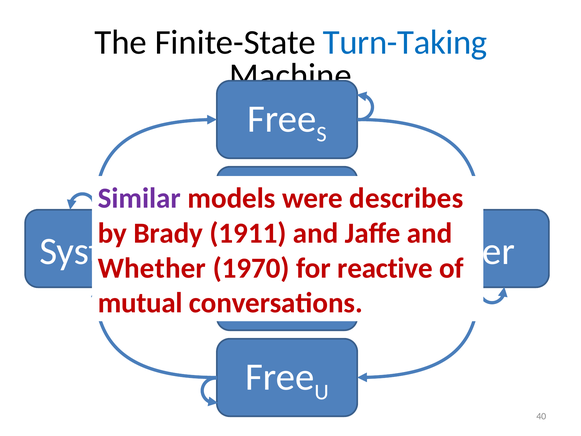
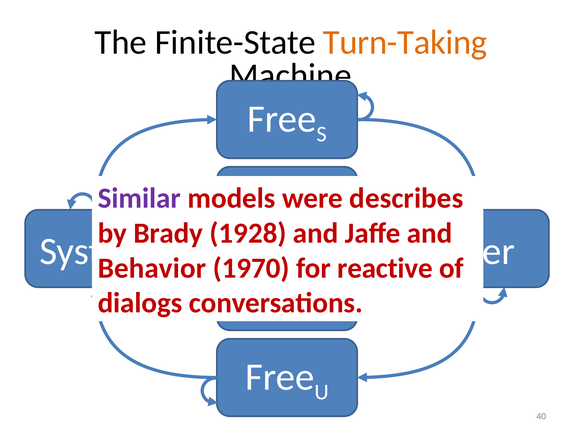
Turn-Taking colour: blue -> orange (405, 42)
1911: 1911 -> 1928 (248, 233)
Whether: Whether -> Behavior (152, 268)
mutual: mutual -> dialogs (140, 303)
